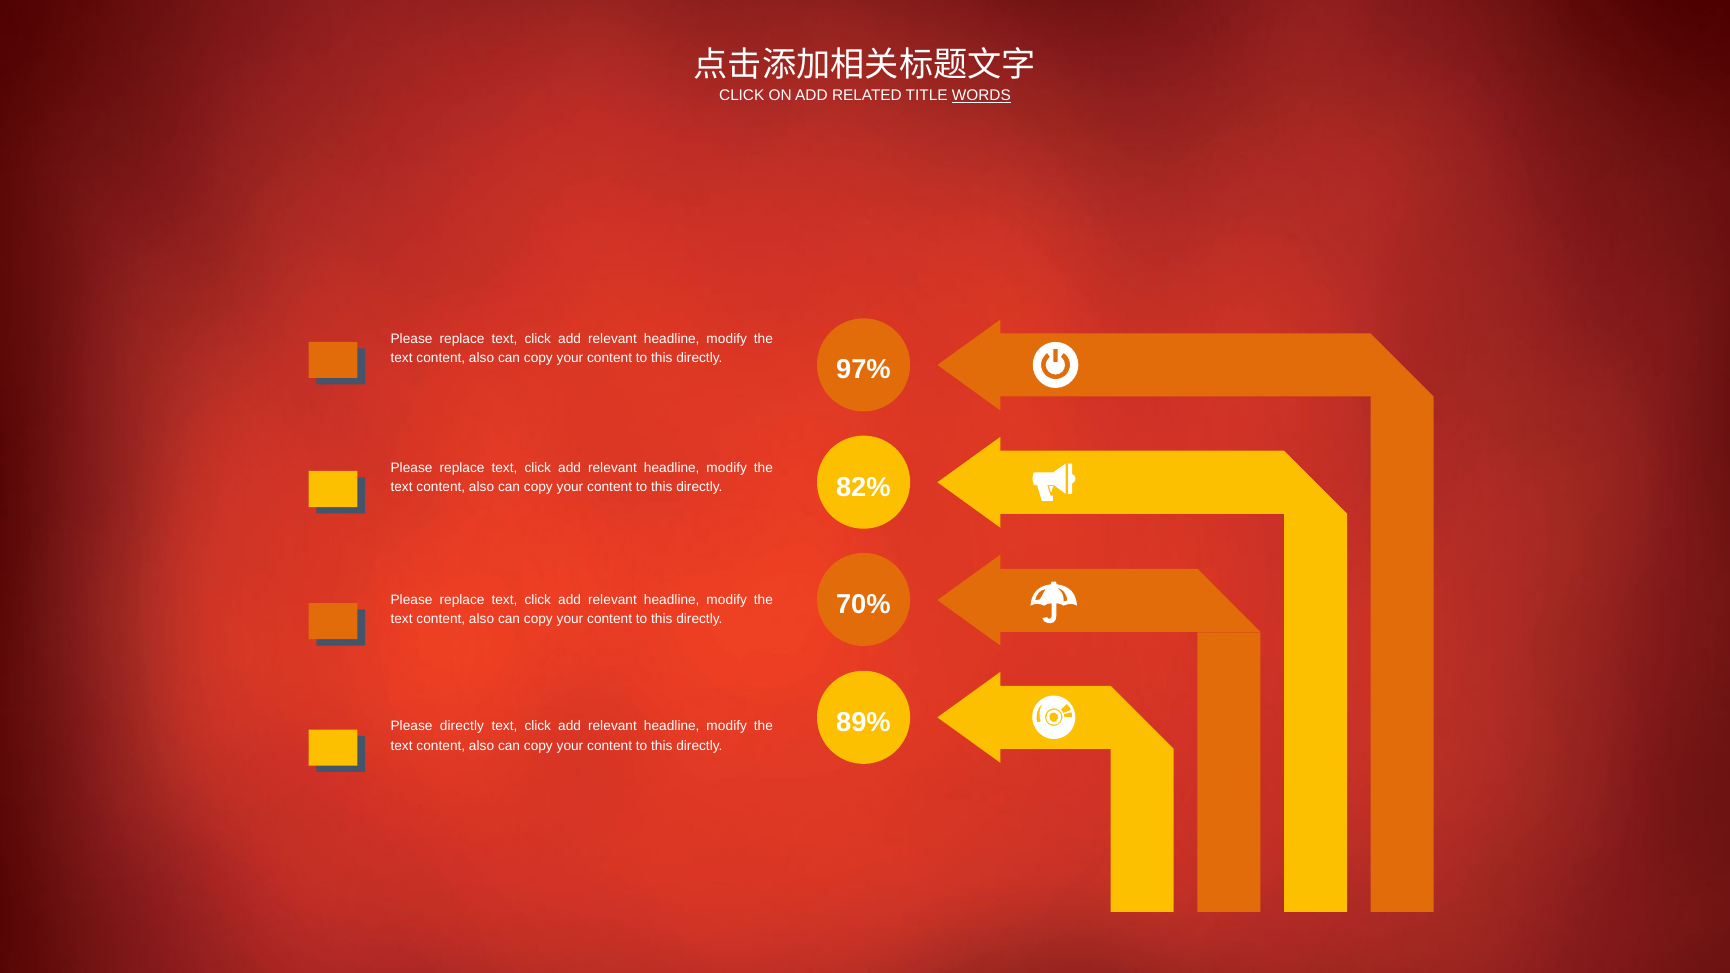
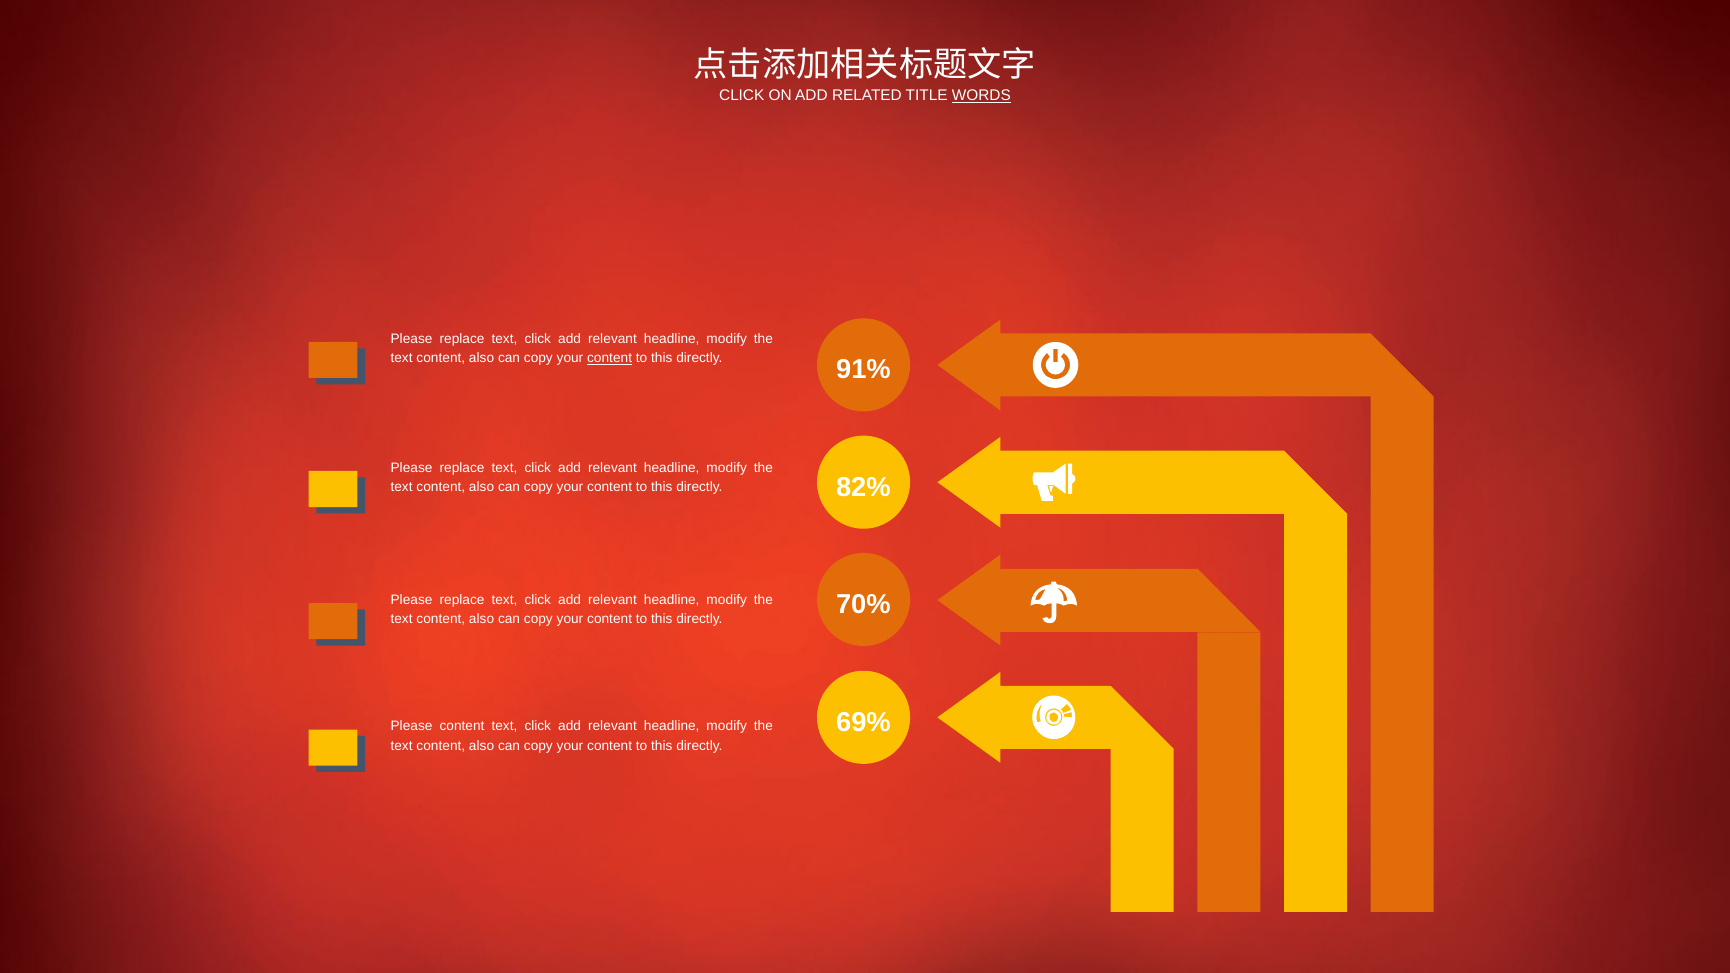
content underline: none -> present (610, 358)
97%: 97% -> 91% (863, 370)
89%: 89% -> 69% (863, 722)
Please directly: directly -> content (462, 726)
